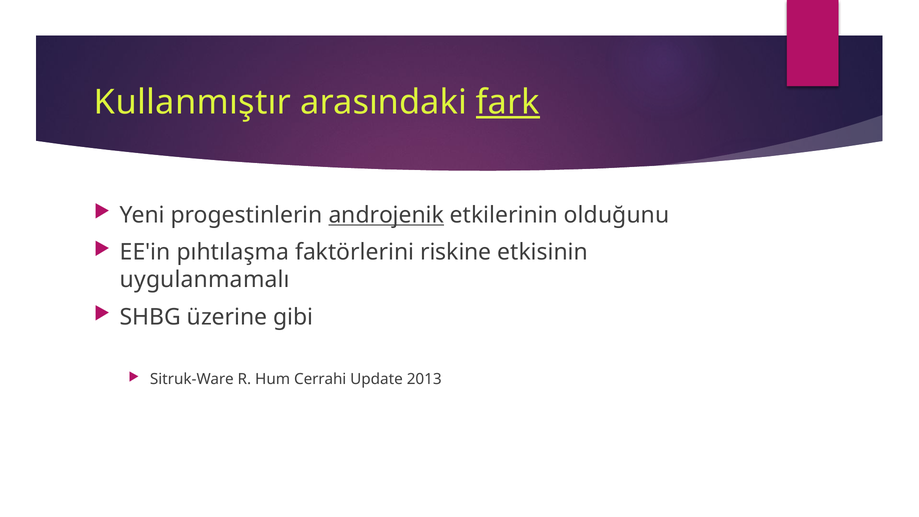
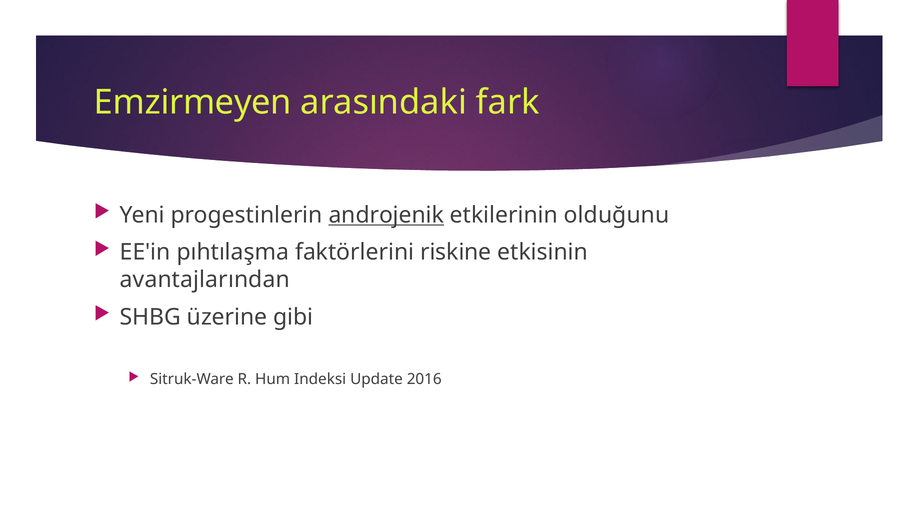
Kullanmıştır: Kullanmıştır -> Emzirmeyen (193, 102)
fark underline: present -> none (508, 102)
uygulanmamalı: uygulanmamalı -> avantajlarından (205, 280)
Cerrahi: Cerrahi -> Indeksi (320, 379)
2013: 2013 -> 2016 (424, 379)
